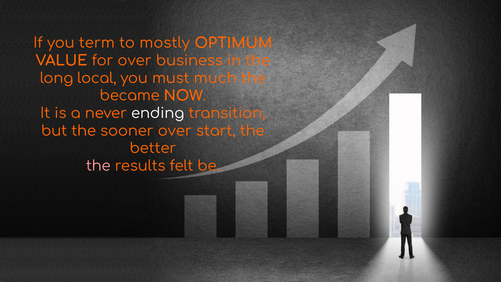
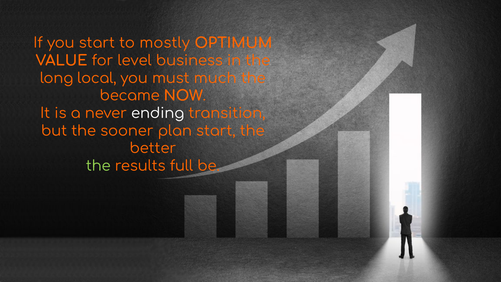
you term: term -> start (97, 43)
for over: over -> level (135, 61)
sooner over: over -> plan (175, 131)
the colour: pink -> light green (98, 166)
felt: felt -> full (181, 166)
